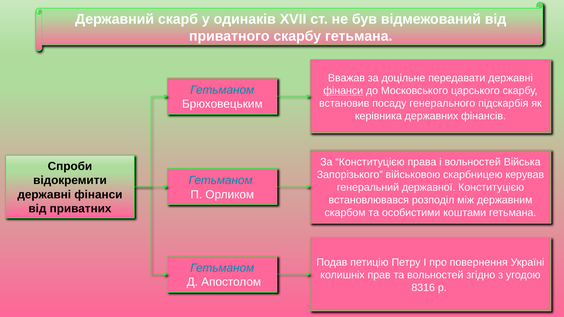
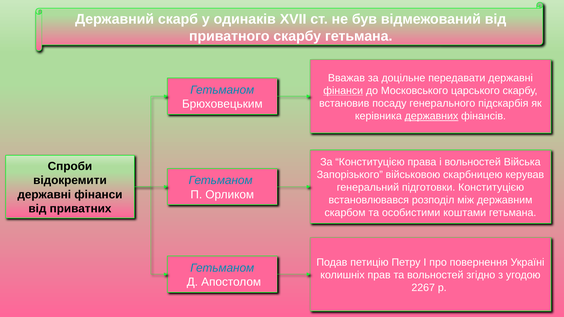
державних underline: none -> present (432, 116)
державної: державної -> підготовки (429, 188)
8316: 8316 -> 2267 (423, 288)
